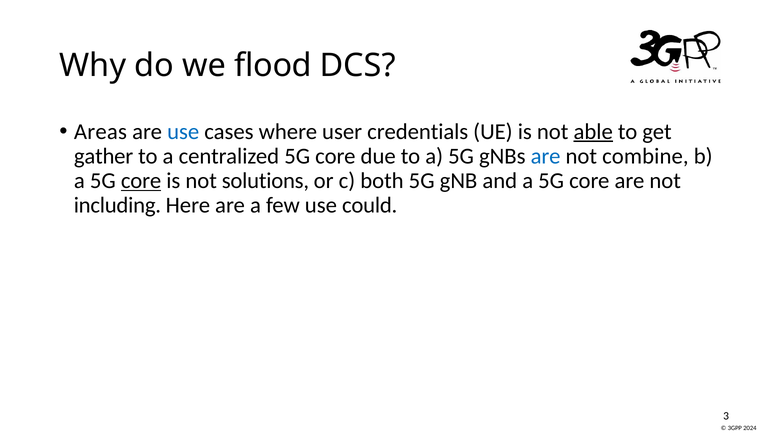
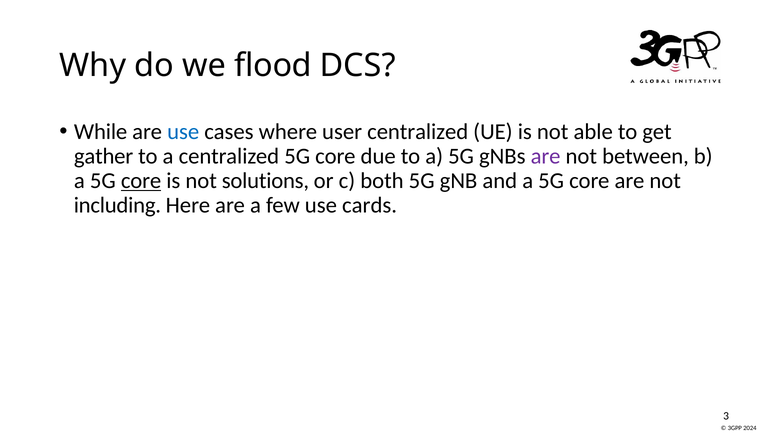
Areas: Areas -> While (101, 132)
user credentials: credentials -> centralized (418, 132)
able underline: present -> none (593, 132)
are colour: blue -> purple (546, 156)
combine: combine -> between (645, 156)
could: could -> cards (370, 205)
